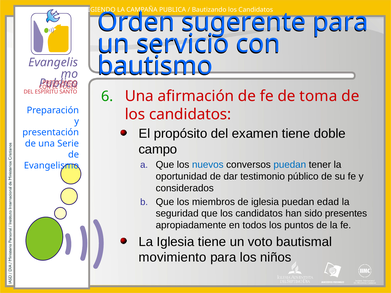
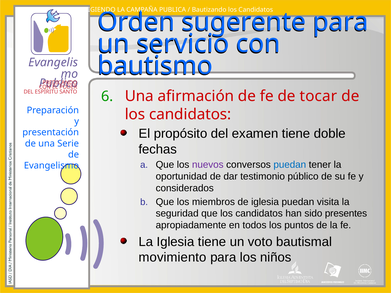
toma: toma -> tocar (318, 96)
campo: campo -> fechas (158, 149)
nuevos colour: blue -> purple (208, 165)
edad: edad -> visita (328, 202)
